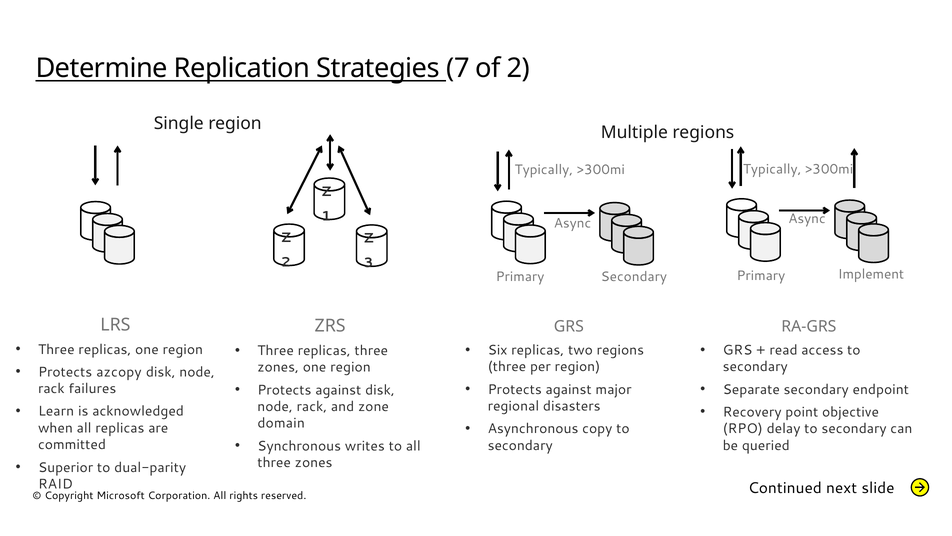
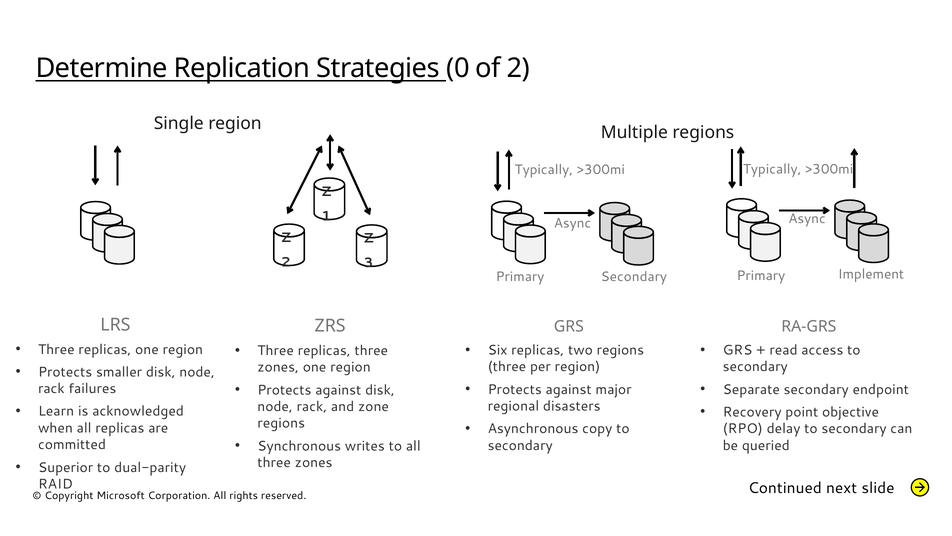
7: 7 -> 0 (458, 68)
azcopy: azcopy -> smaller (119, 372)
domain: domain -> regions (281, 423)
